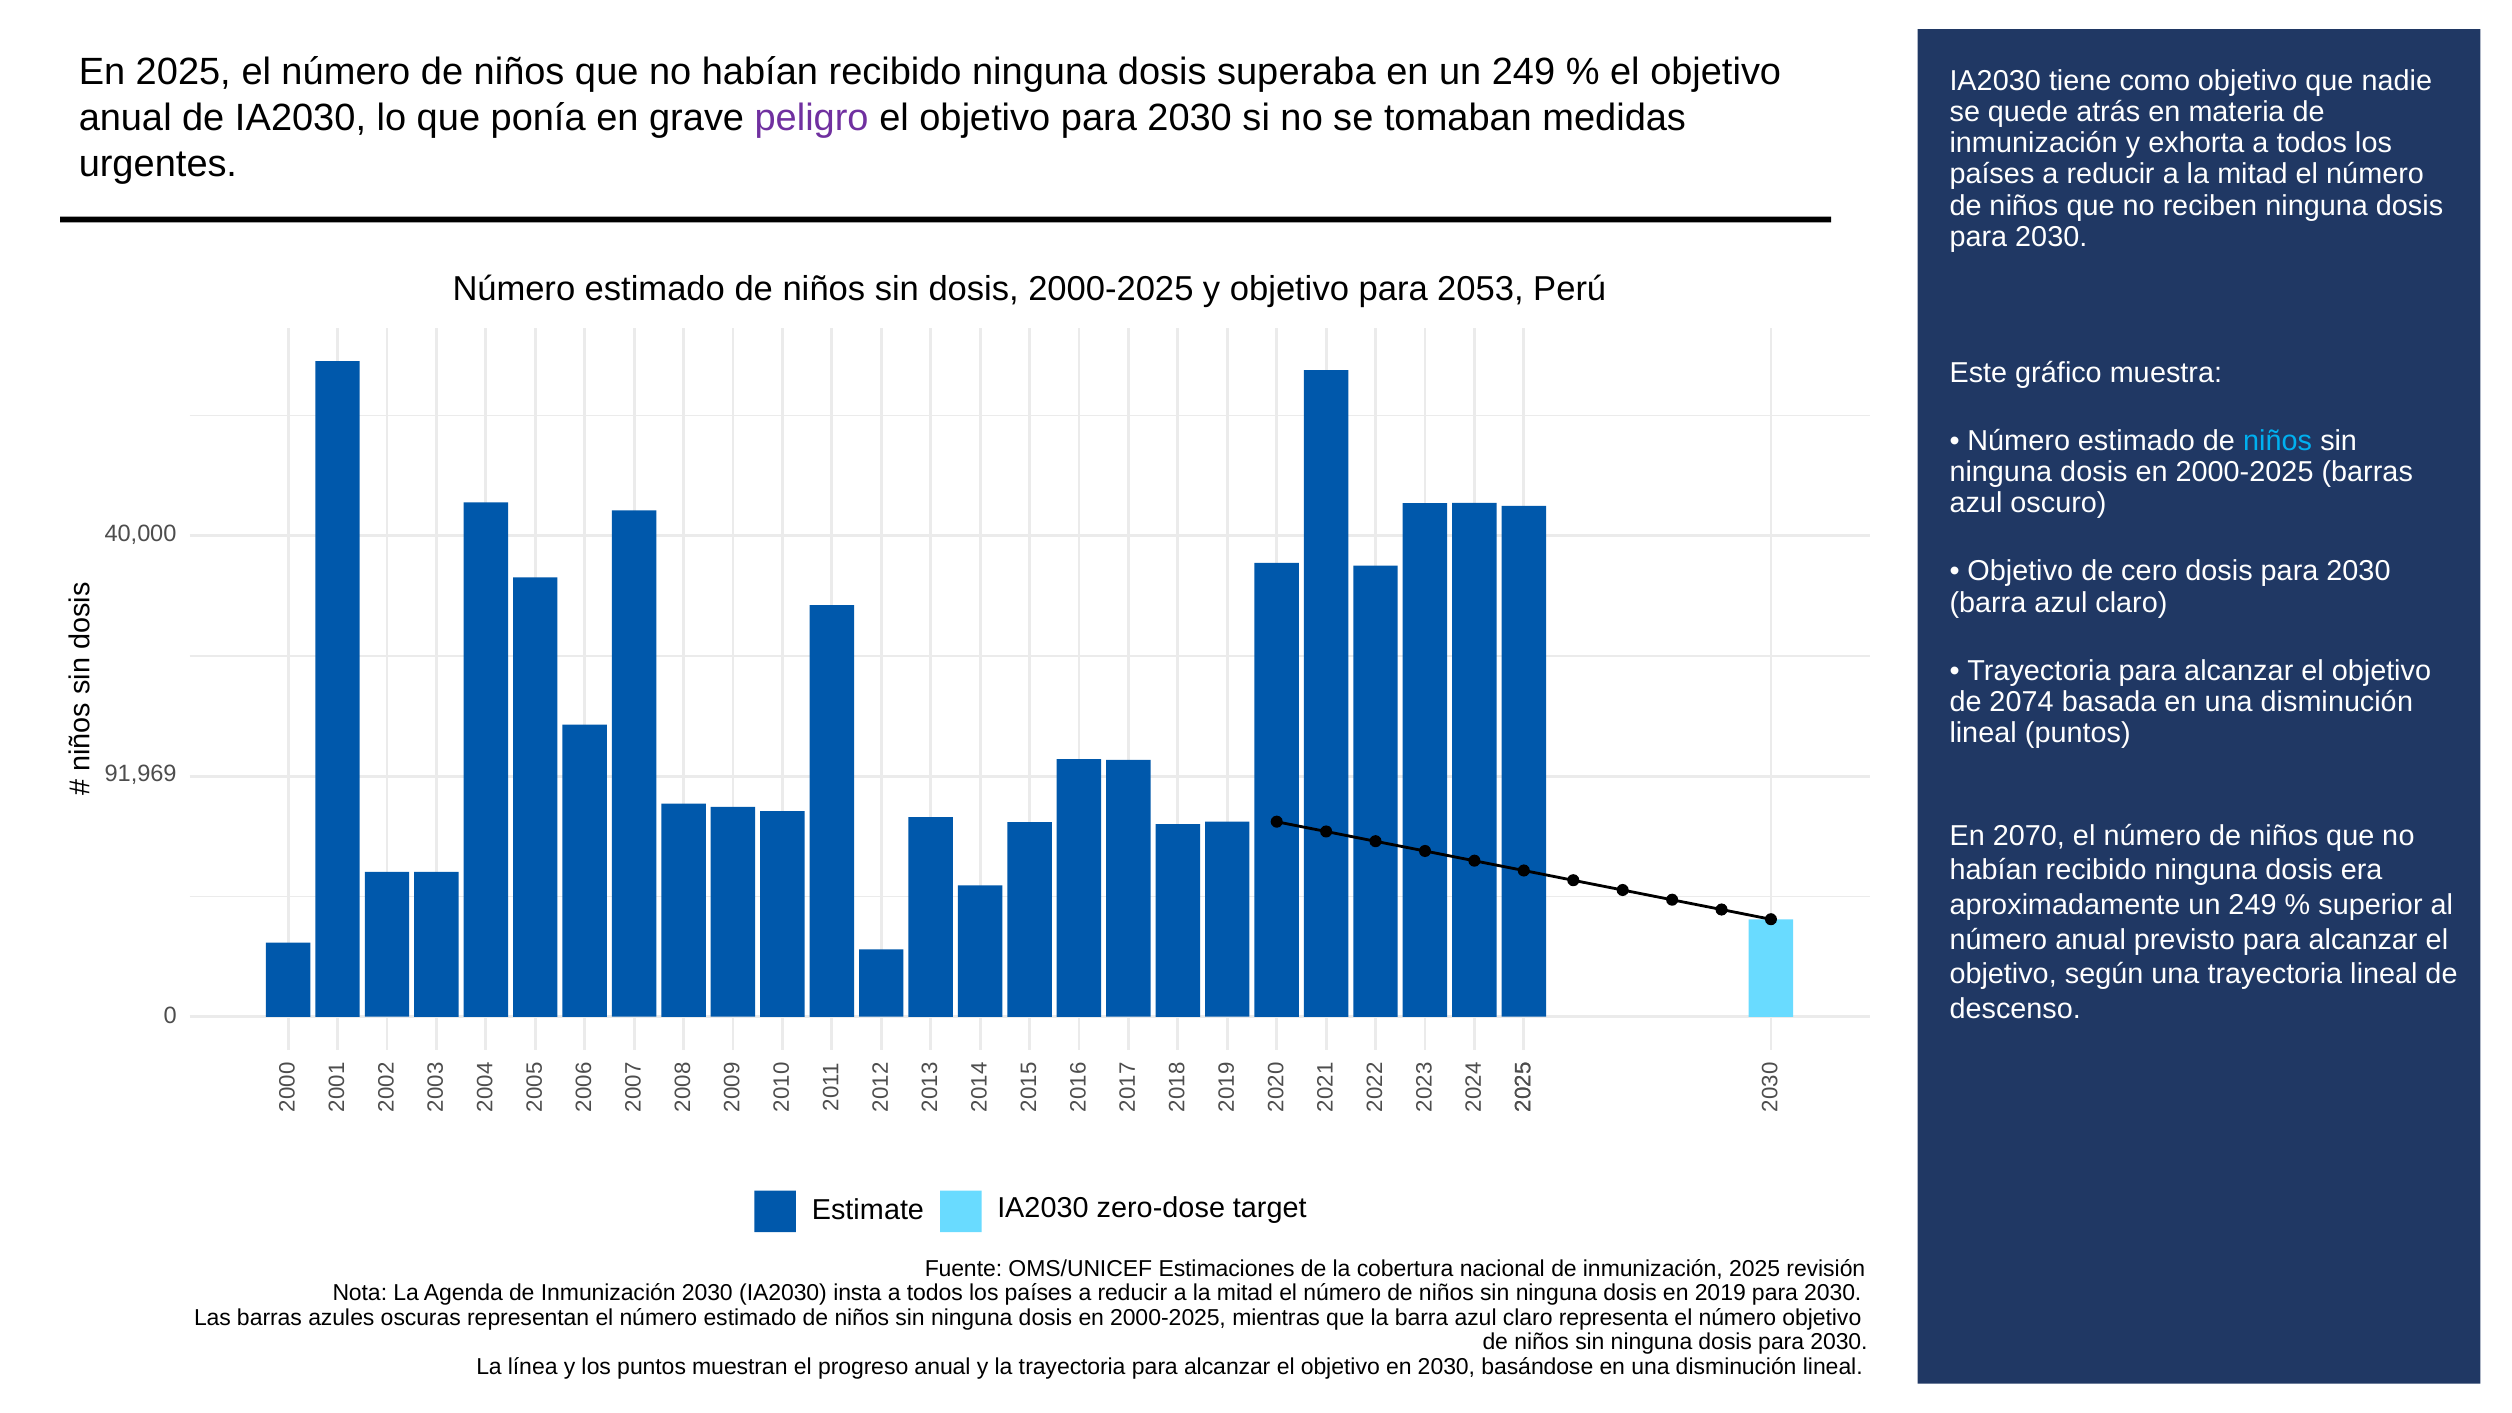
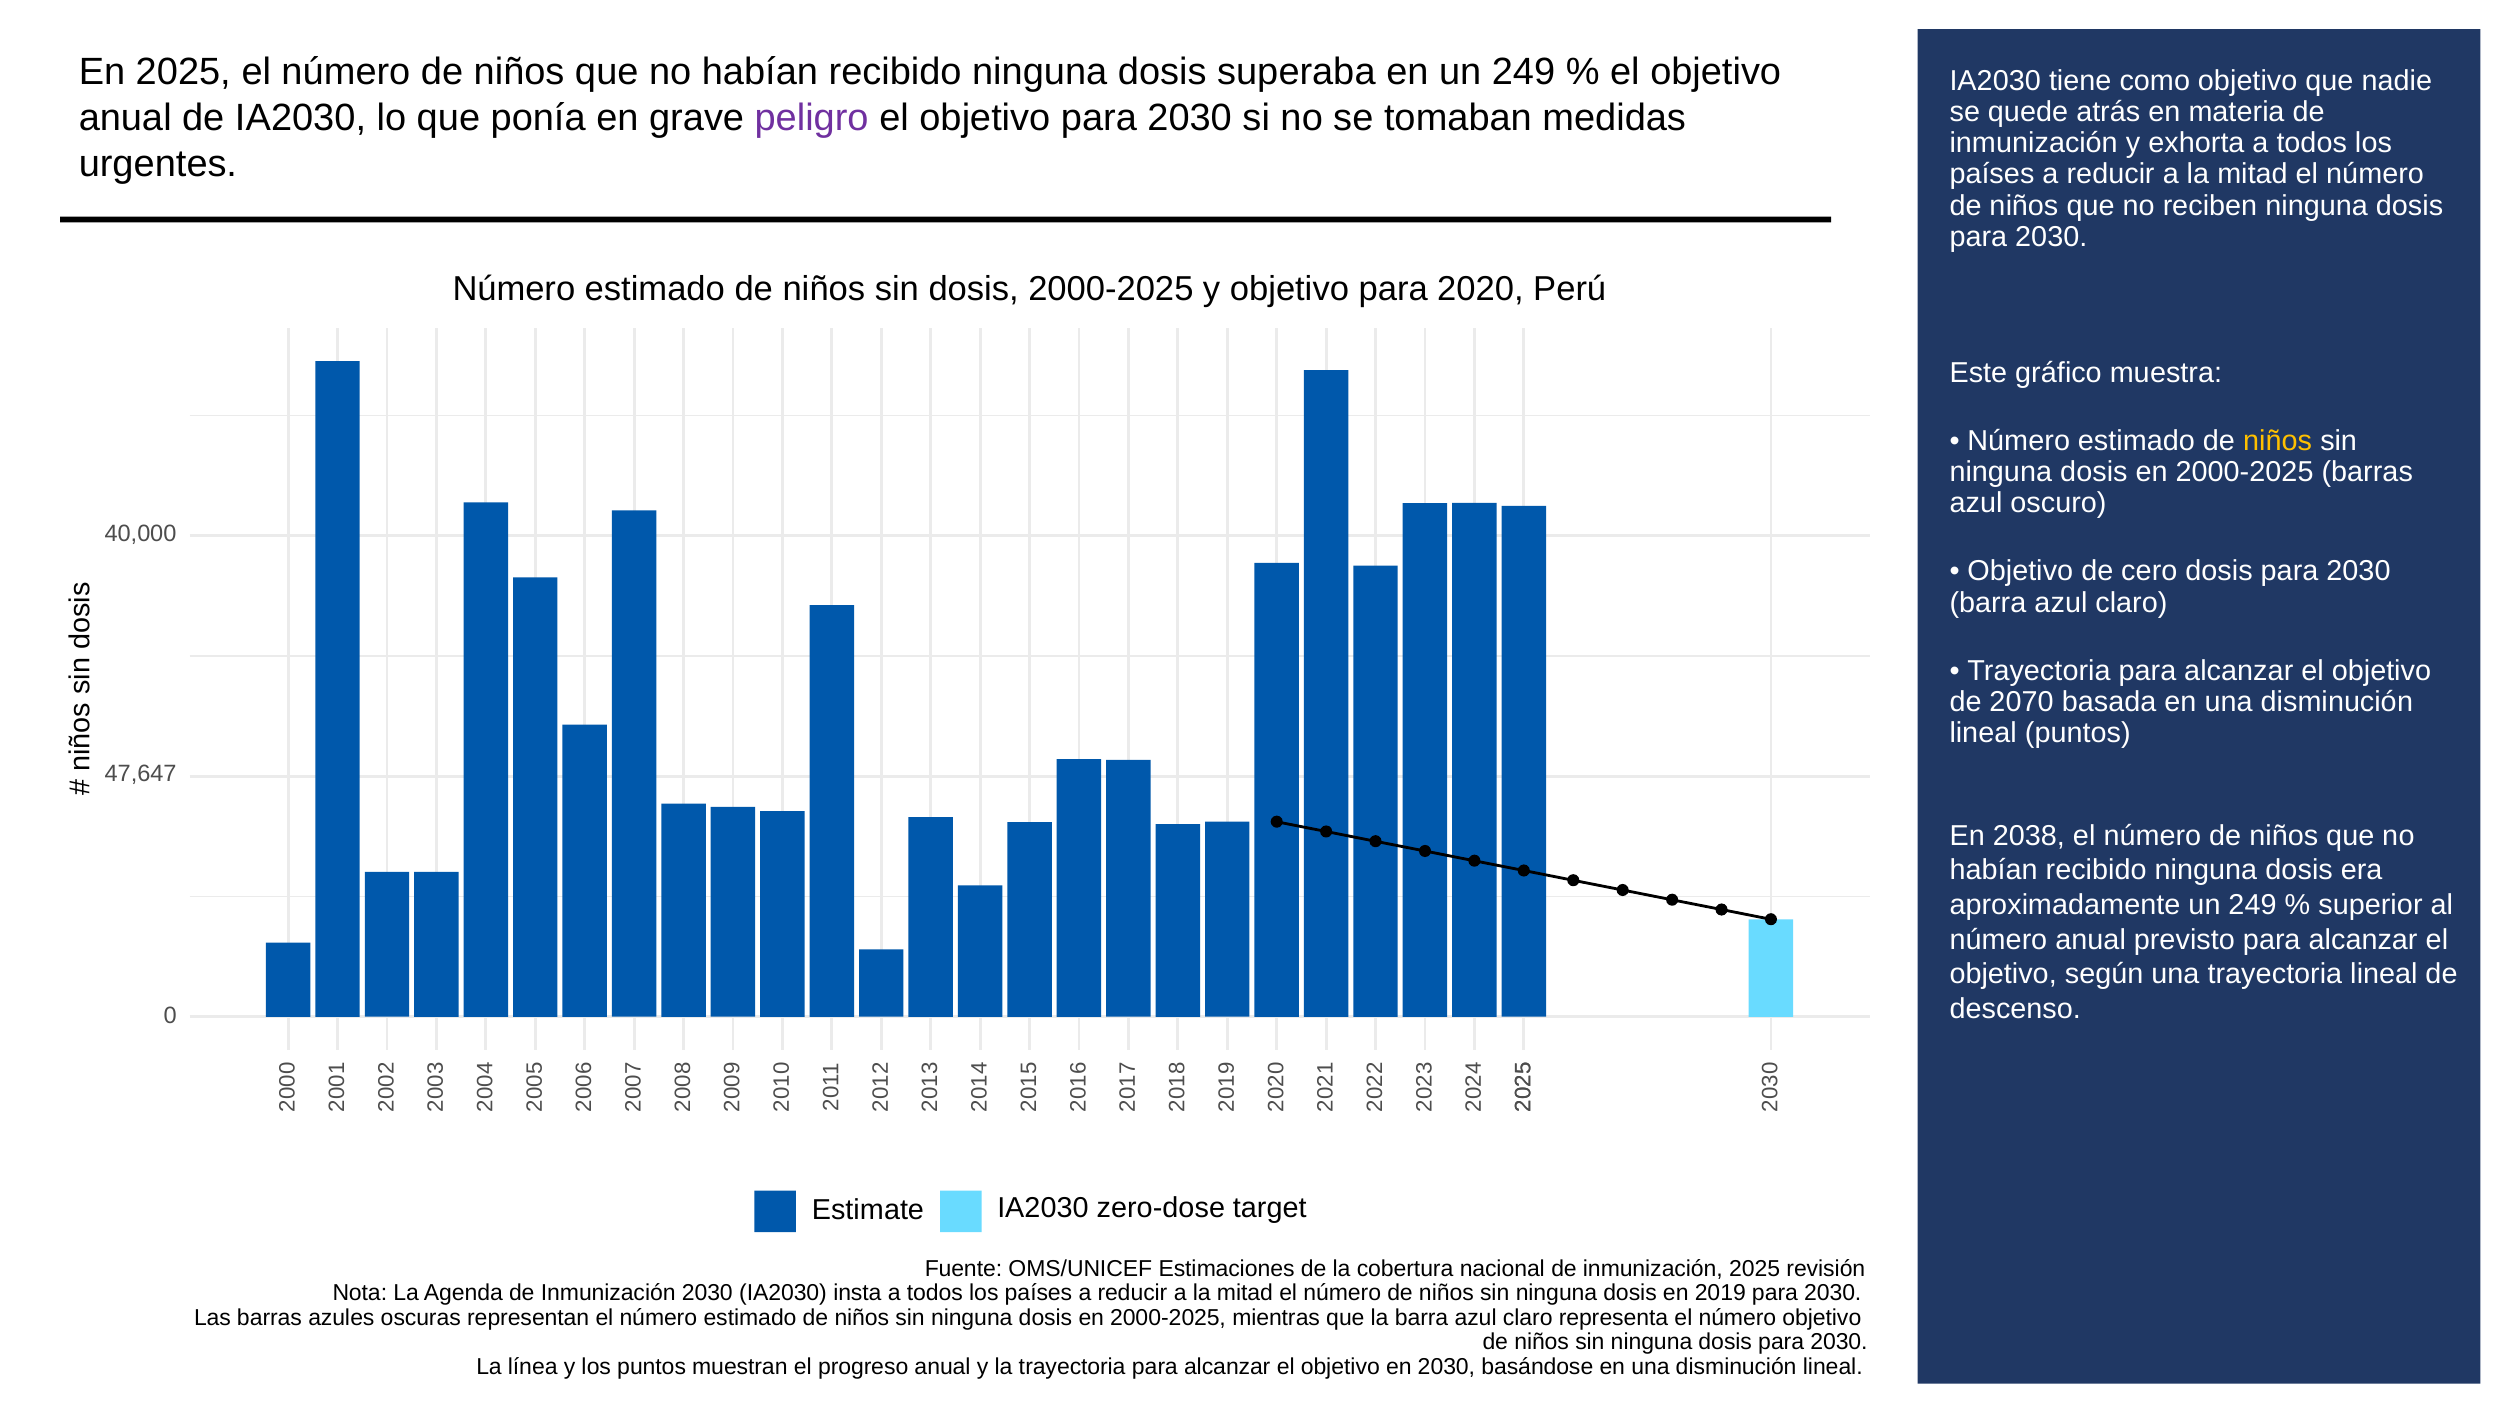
2053: 2053 -> 2020 (1480, 289)
niños colour: light blue -> yellow (2278, 441)
2074: 2074 -> 2070 (2022, 702)
91,969: 91,969 -> 47,647 (141, 774)
2070: 2070 -> 2038 (2029, 836)
